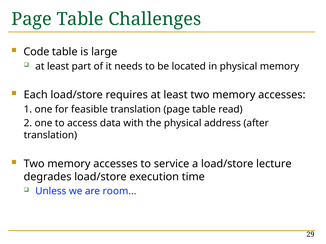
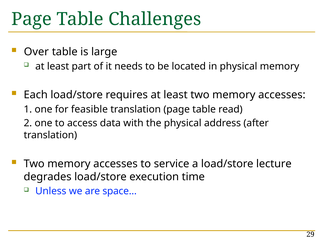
Code: Code -> Over (36, 52)
room…: room… -> space… (120, 191)
